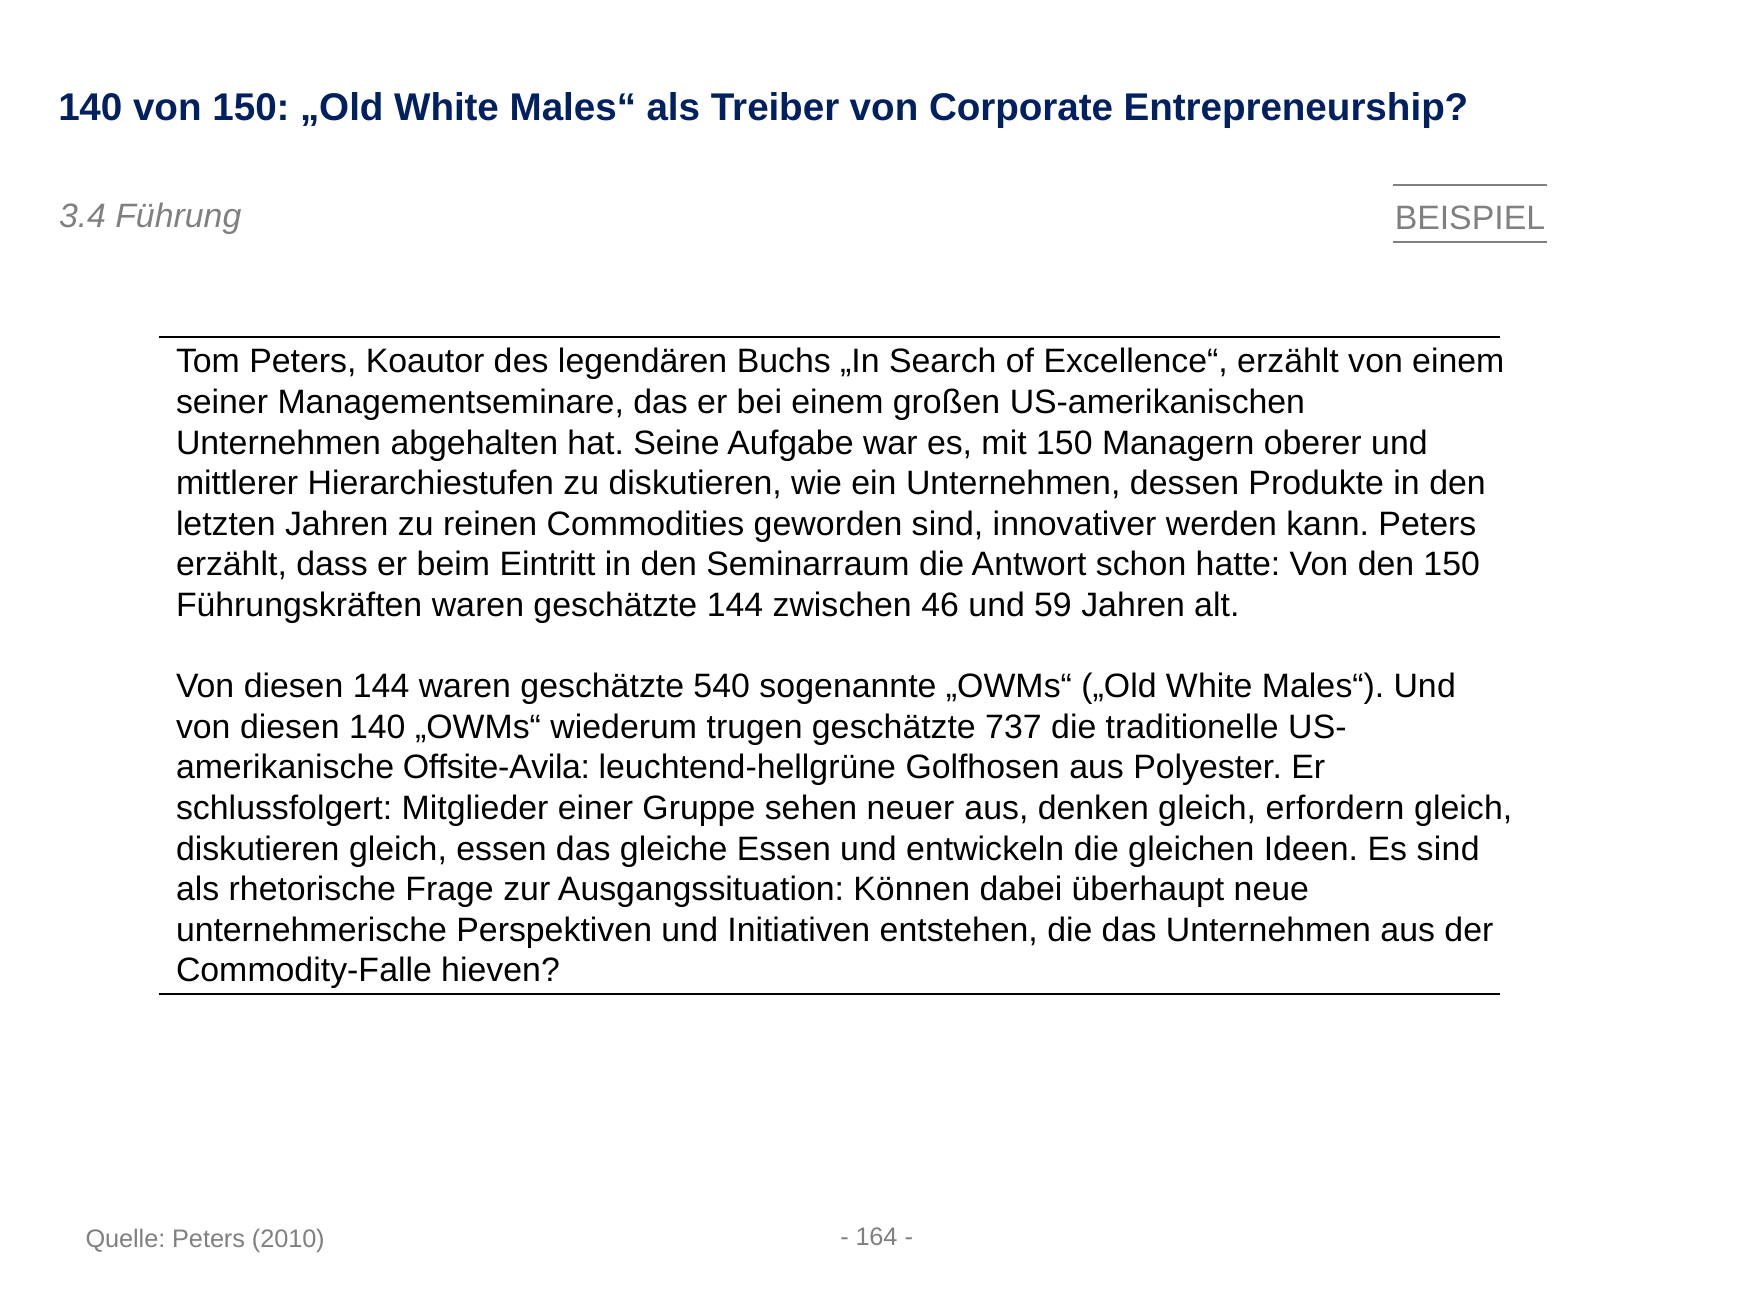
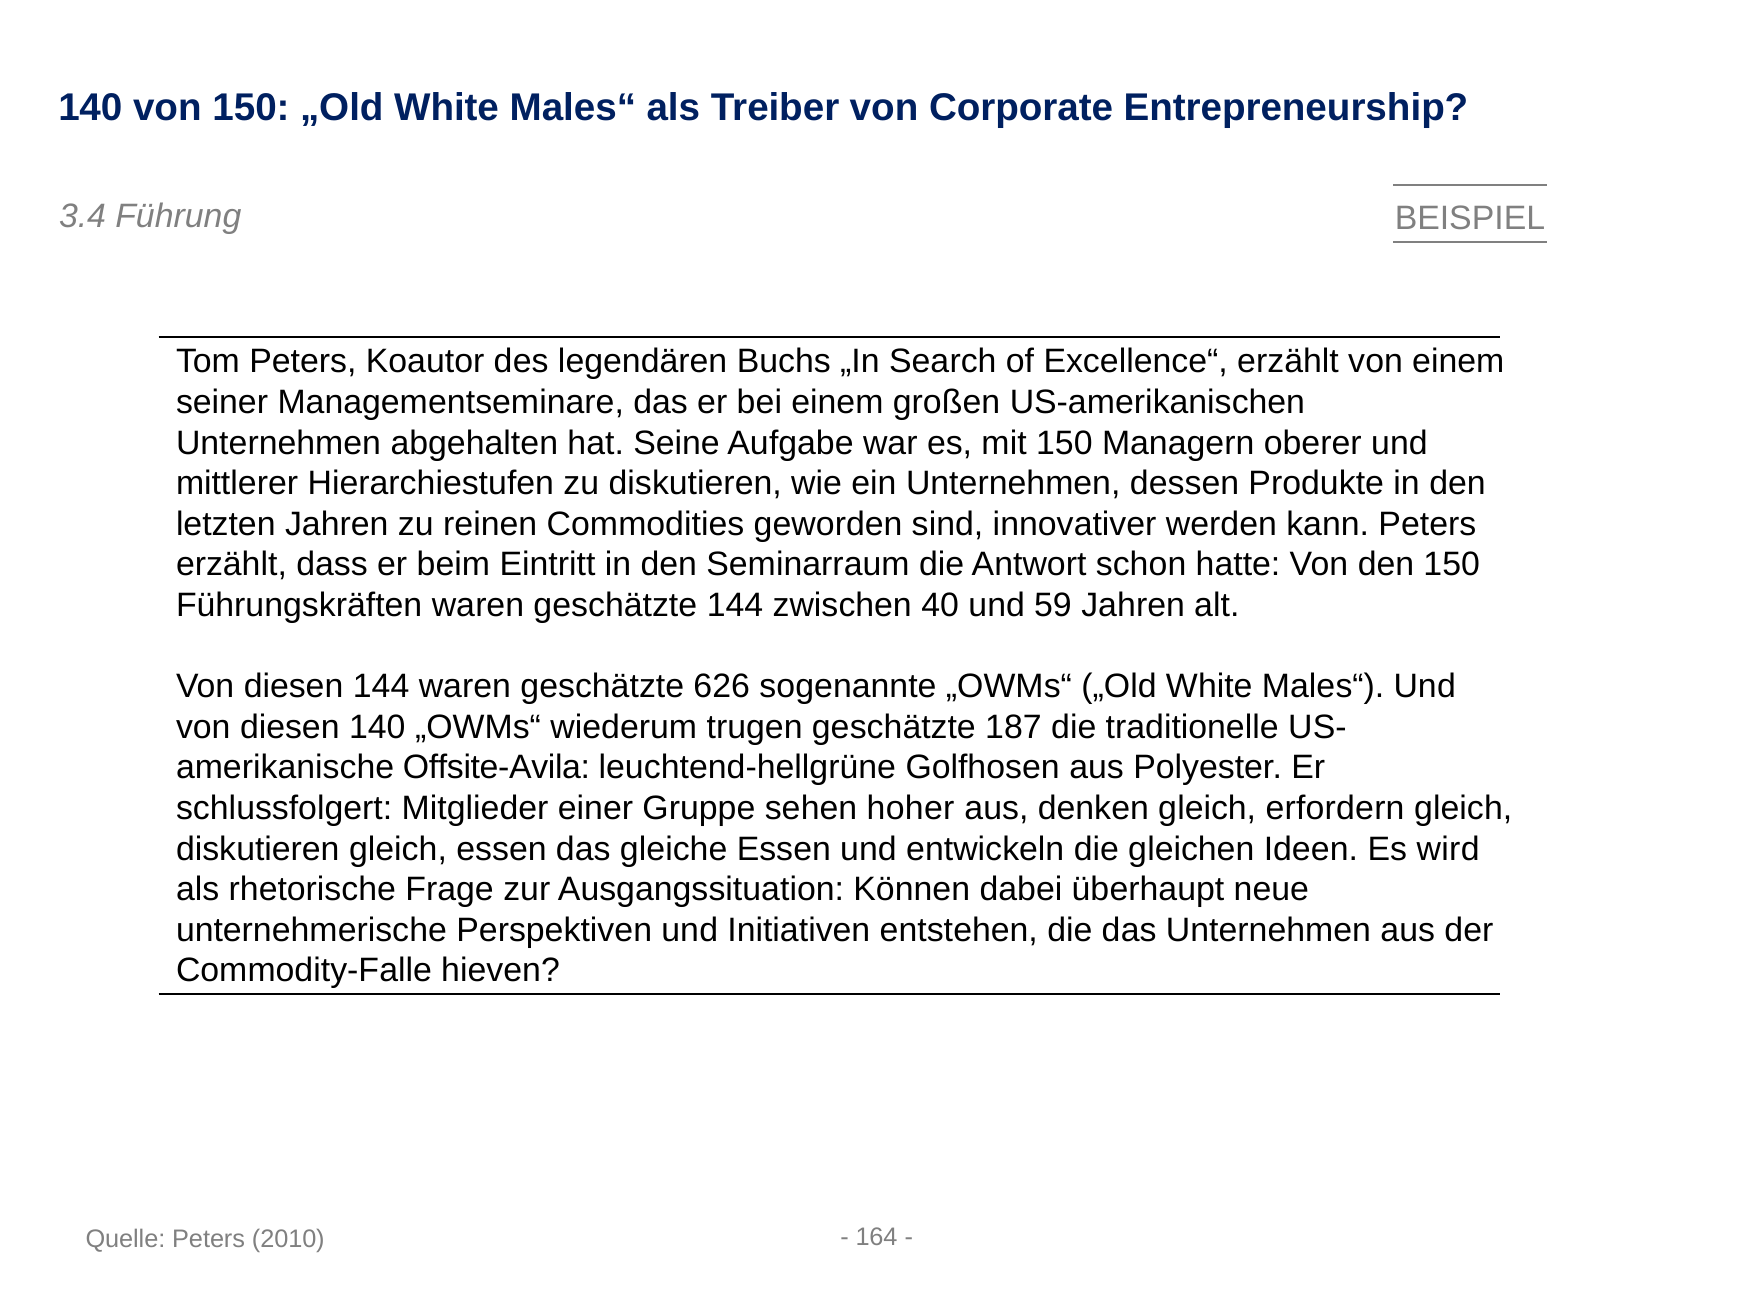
46: 46 -> 40 (940, 606)
540: 540 -> 626 (722, 687)
737: 737 -> 187 (1013, 727)
neuer: neuer -> hoher (911, 808)
Es sind: sind -> wird (1448, 849)
